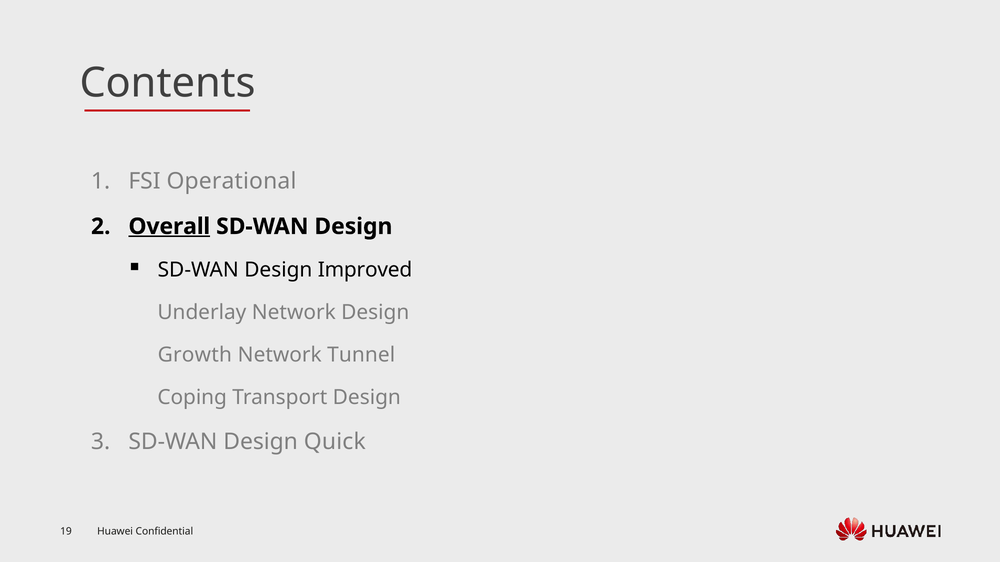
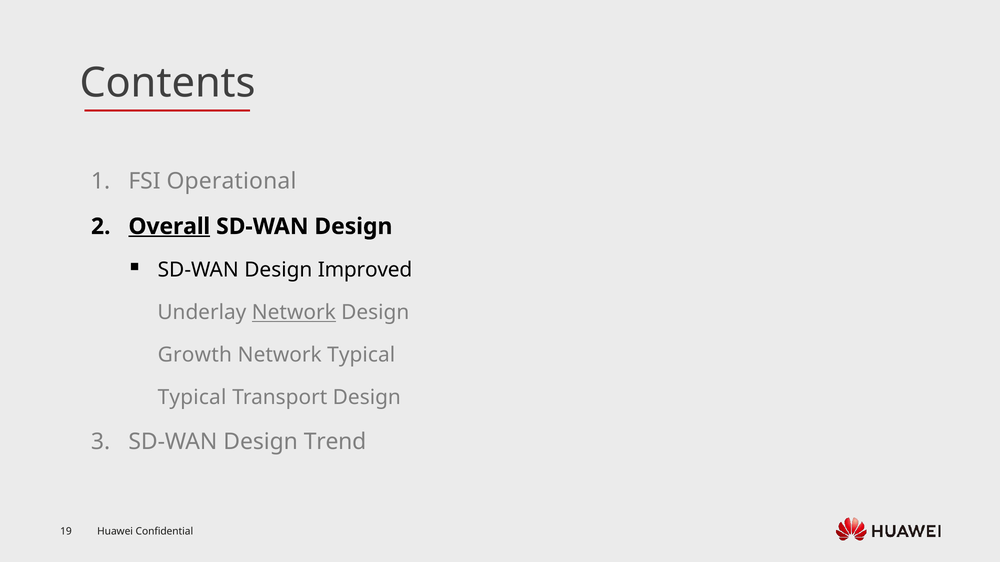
Network underline: none -> present (294, 313)
Network Tunnel: Tunnel -> Typical (361, 355)
Coping: Coping -> Typical (192, 398)
Quick: Quick -> Trend (335, 442)
